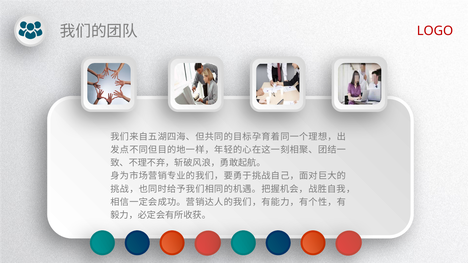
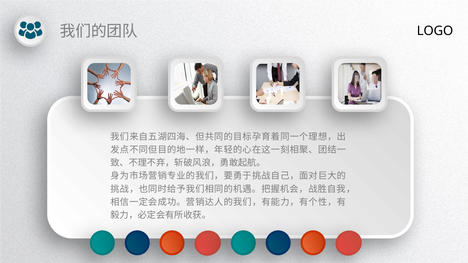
LOGO colour: red -> black (435, 31)
